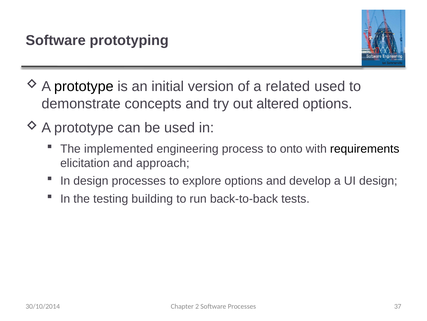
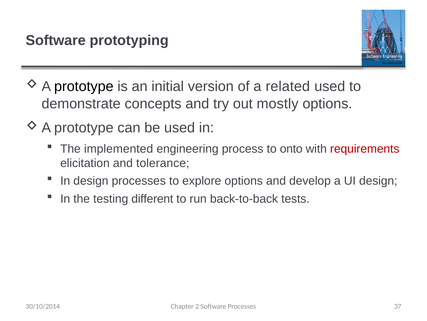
altered: altered -> mostly (278, 103)
requirements colour: black -> red (365, 148)
approach: approach -> tolerance (163, 163)
building: building -> different (152, 198)
